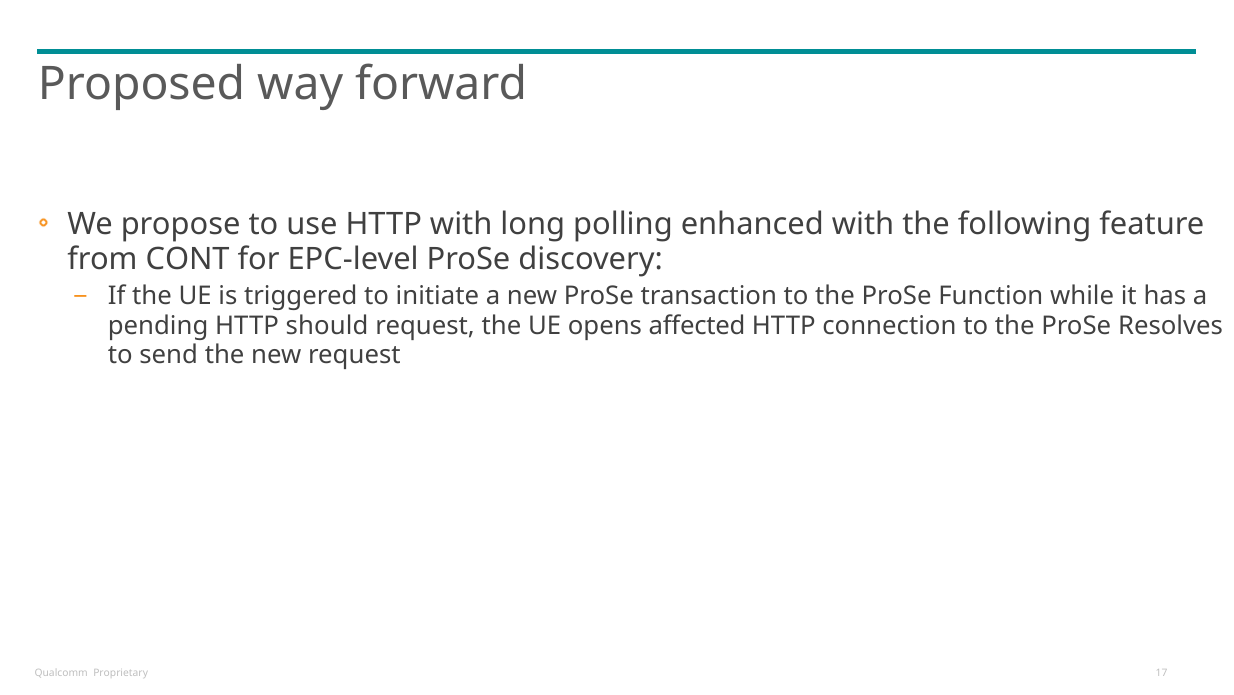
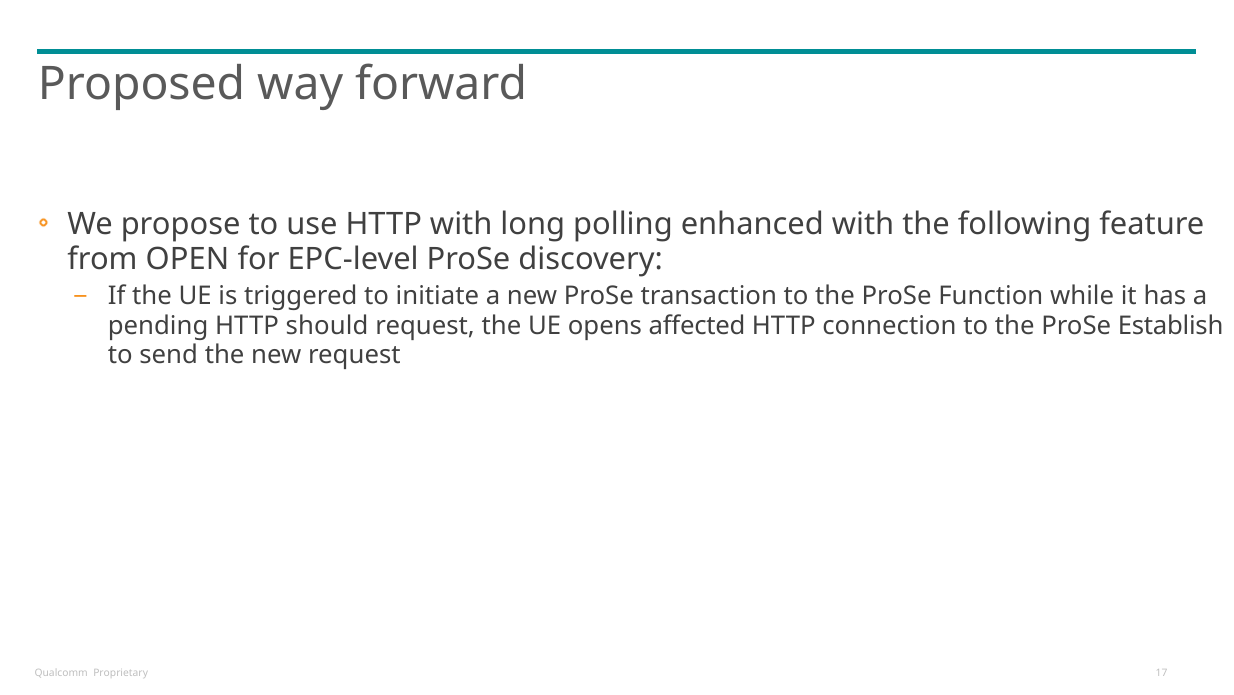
CONT: CONT -> OPEN (187, 259)
Resolves: Resolves -> Establish (1171, 326)
